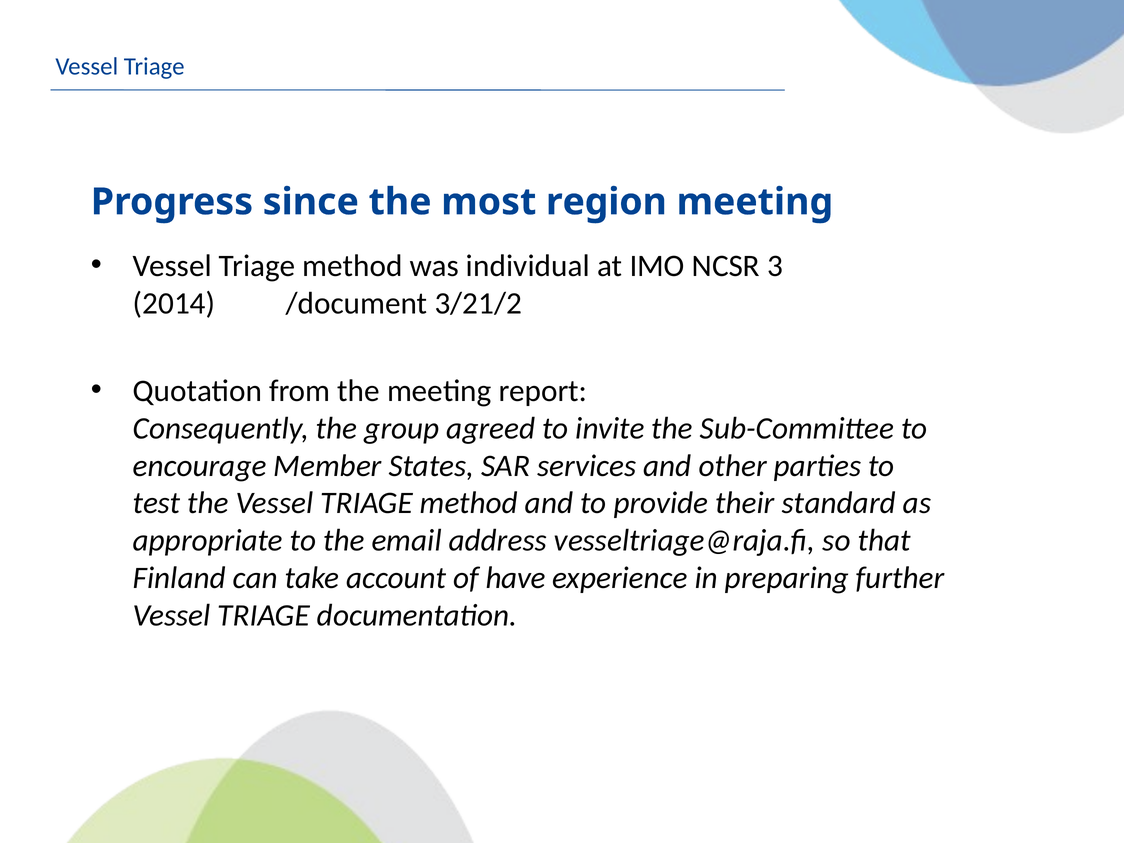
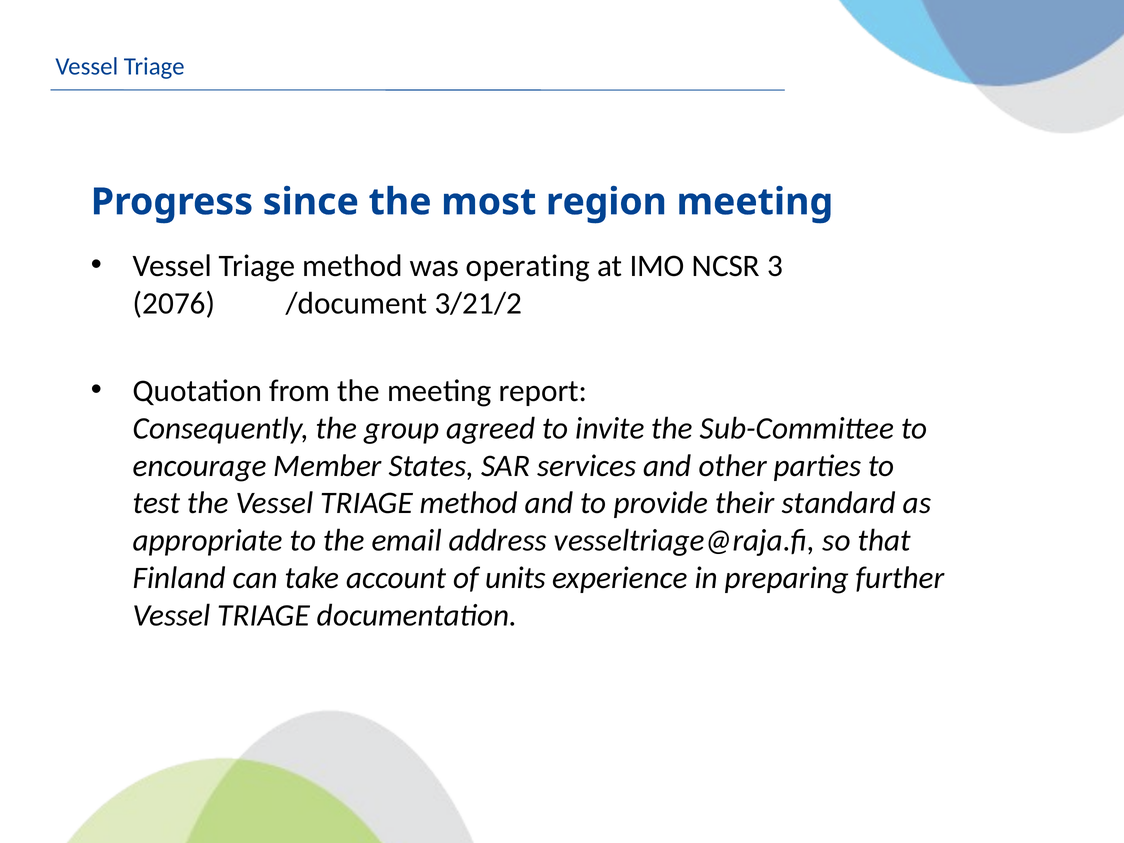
individual: individual -> operating (528, 266)
2014: 2014 -> 2076 (174, 303)
have: have -> units (516, 578)
